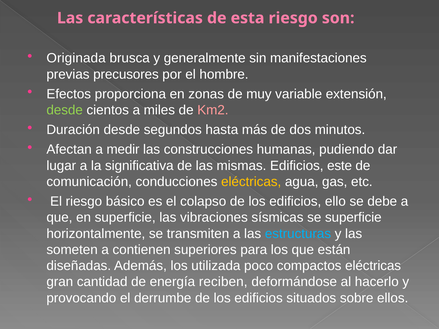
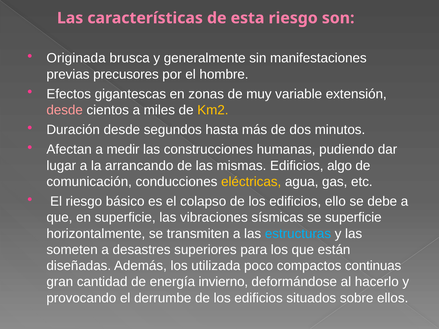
proporciona: proporciona -> gigantescas (130, 94)
desde colour: light green -> pink (65, 110)
Km2 colour: pink -> yellow (213, 110)
significativa: significativa -> arrancando (139, 166)
este: este -> algo (340, 166)
contienen: contienen -> desastres (142, 250)
compactos eléctricas: eléctricas -> continuas (373, 266)
reciben: reciben -> invierno (223, 282)
